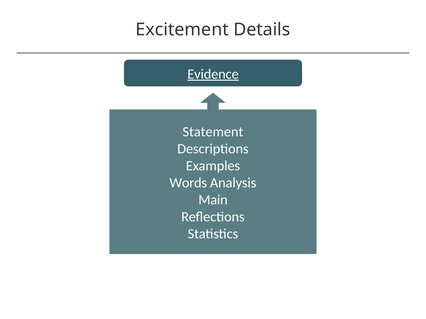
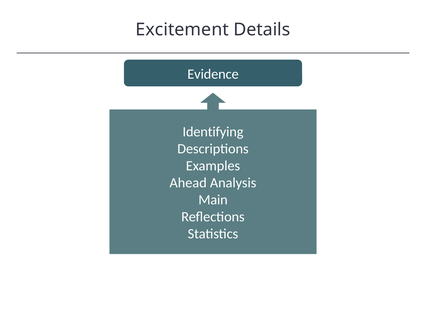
Evidence underline: present -> none (213, 74)
Statement: Statement -> Identifying (213, 132)
Words: Words -> Ahead (188, 183)
